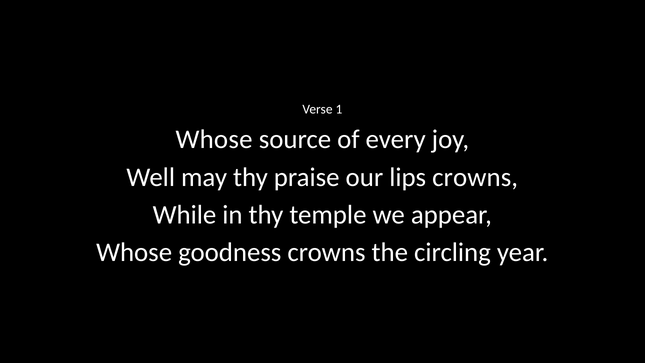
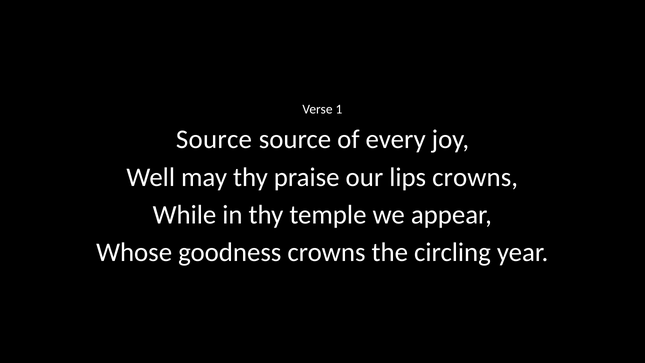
Whose: Whose -> Source (214, 140)
